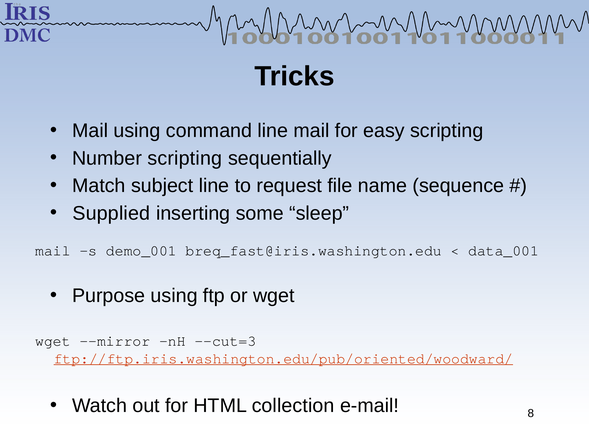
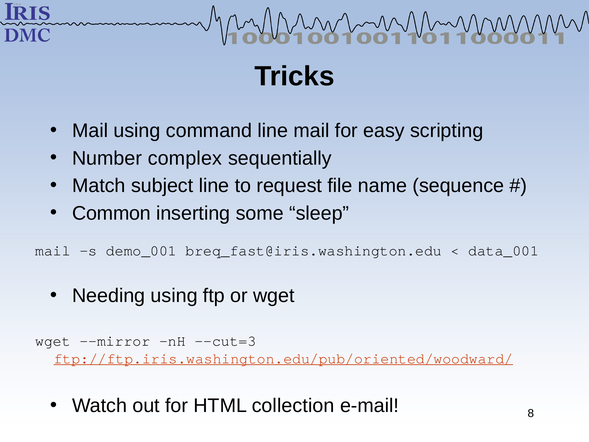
Number scripting: scripting -> complex (185, 158)
Supplied: Supplied -> Common (111, 213)
Purpose: Purpose -> Needing (109, 296)
